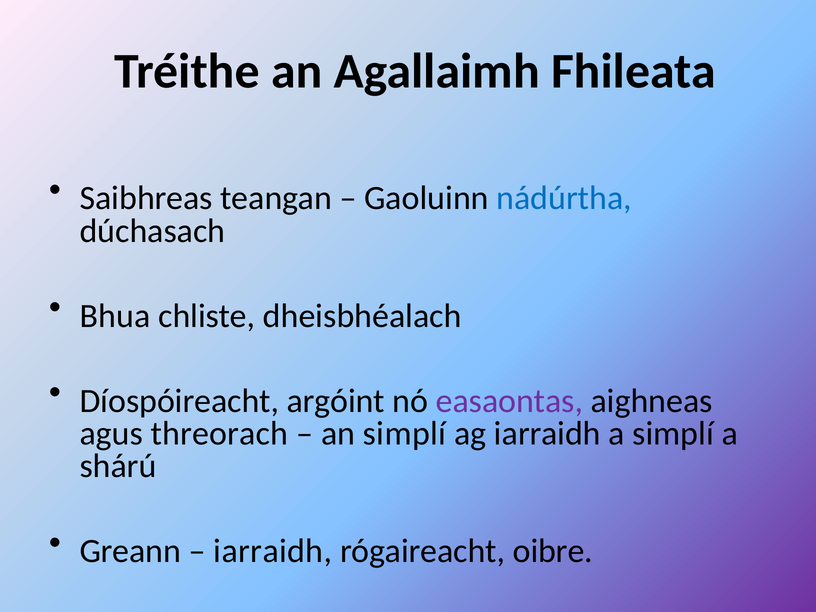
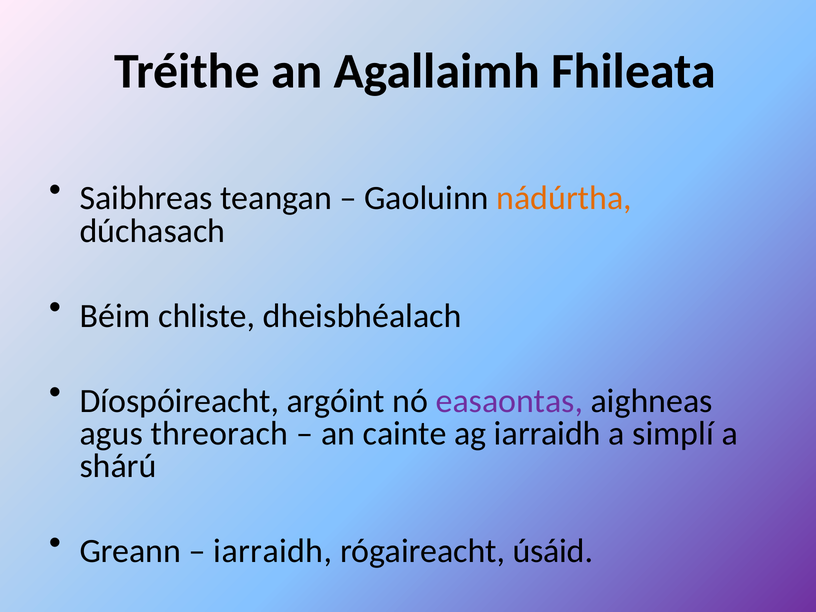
nádúrtha colour: blue -> orange (564, 198)
Bhua: Bhua -> Béim (115, 316)
an simplí: simplí -> cainte (405, 434)
oibre: oibre -> úsáid (553, 551)
